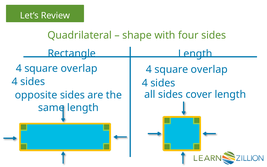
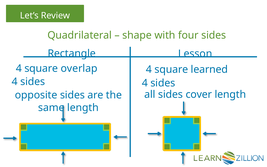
Length: Length -> Lesson (195, 54)
overlap: overlap -> learned (209, 69)
